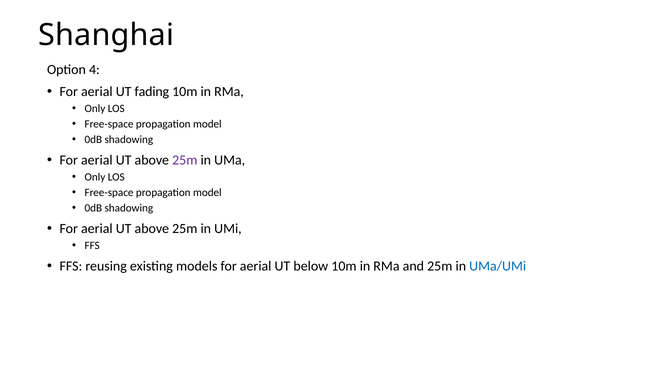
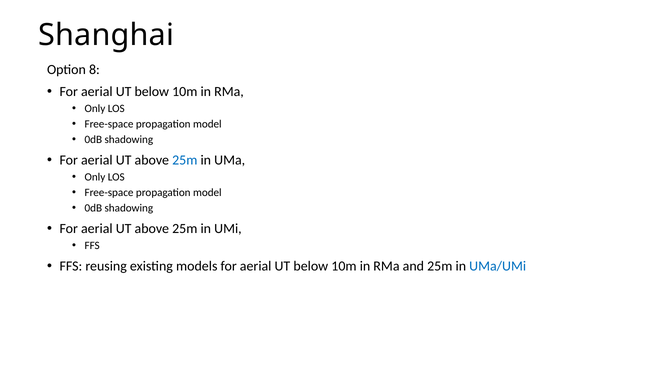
4: 4 -> 8 (94, 69)
fading: fading -> below (152, 91)
25m colour: purple -> blue (185, 160)
